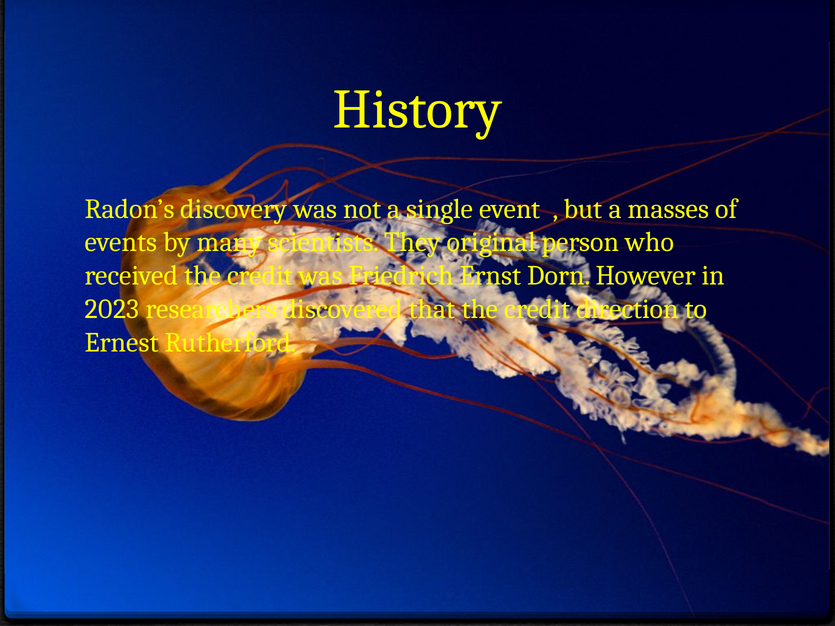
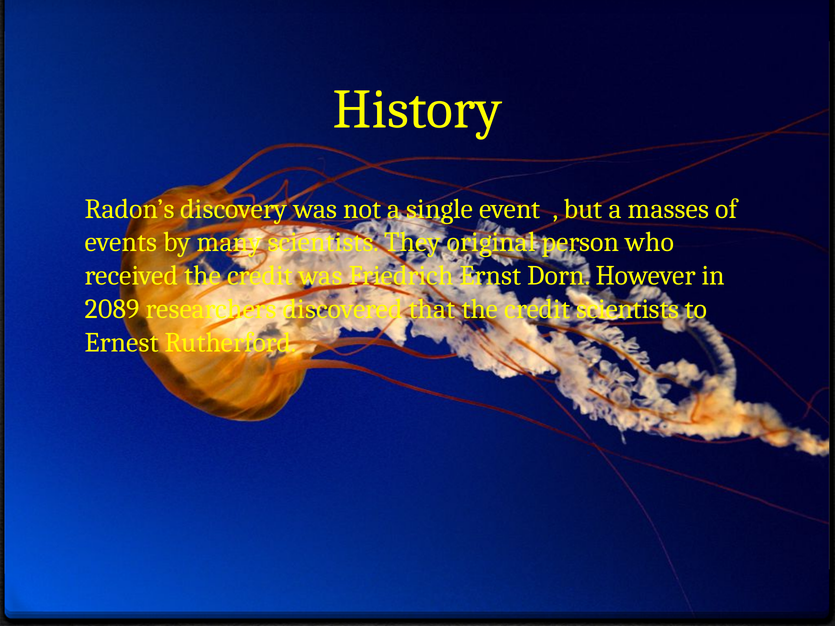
2023: 2023 -> 2089 (112, 309)
credit direction: direction -> scientists (628, 309)
